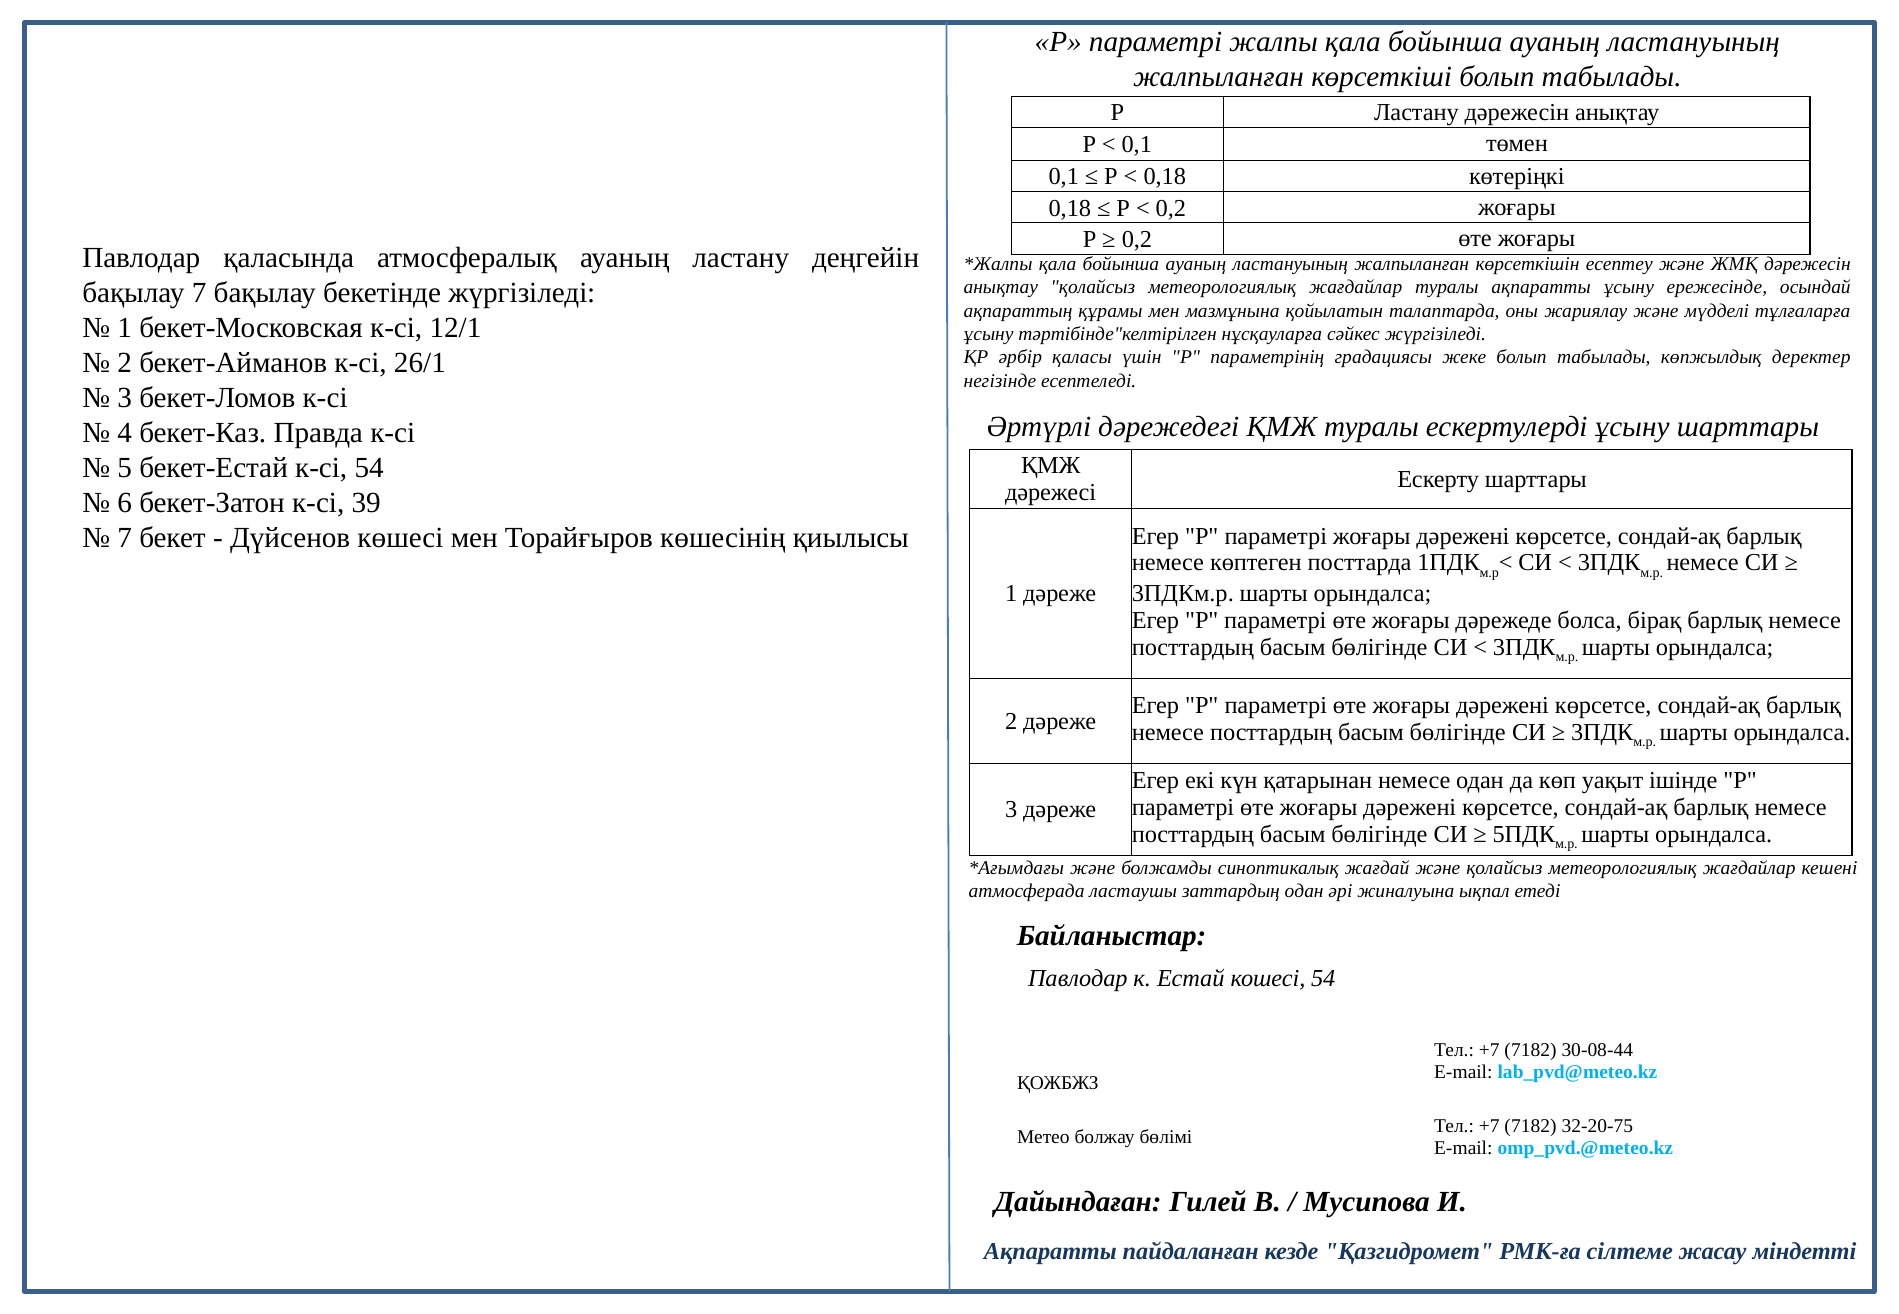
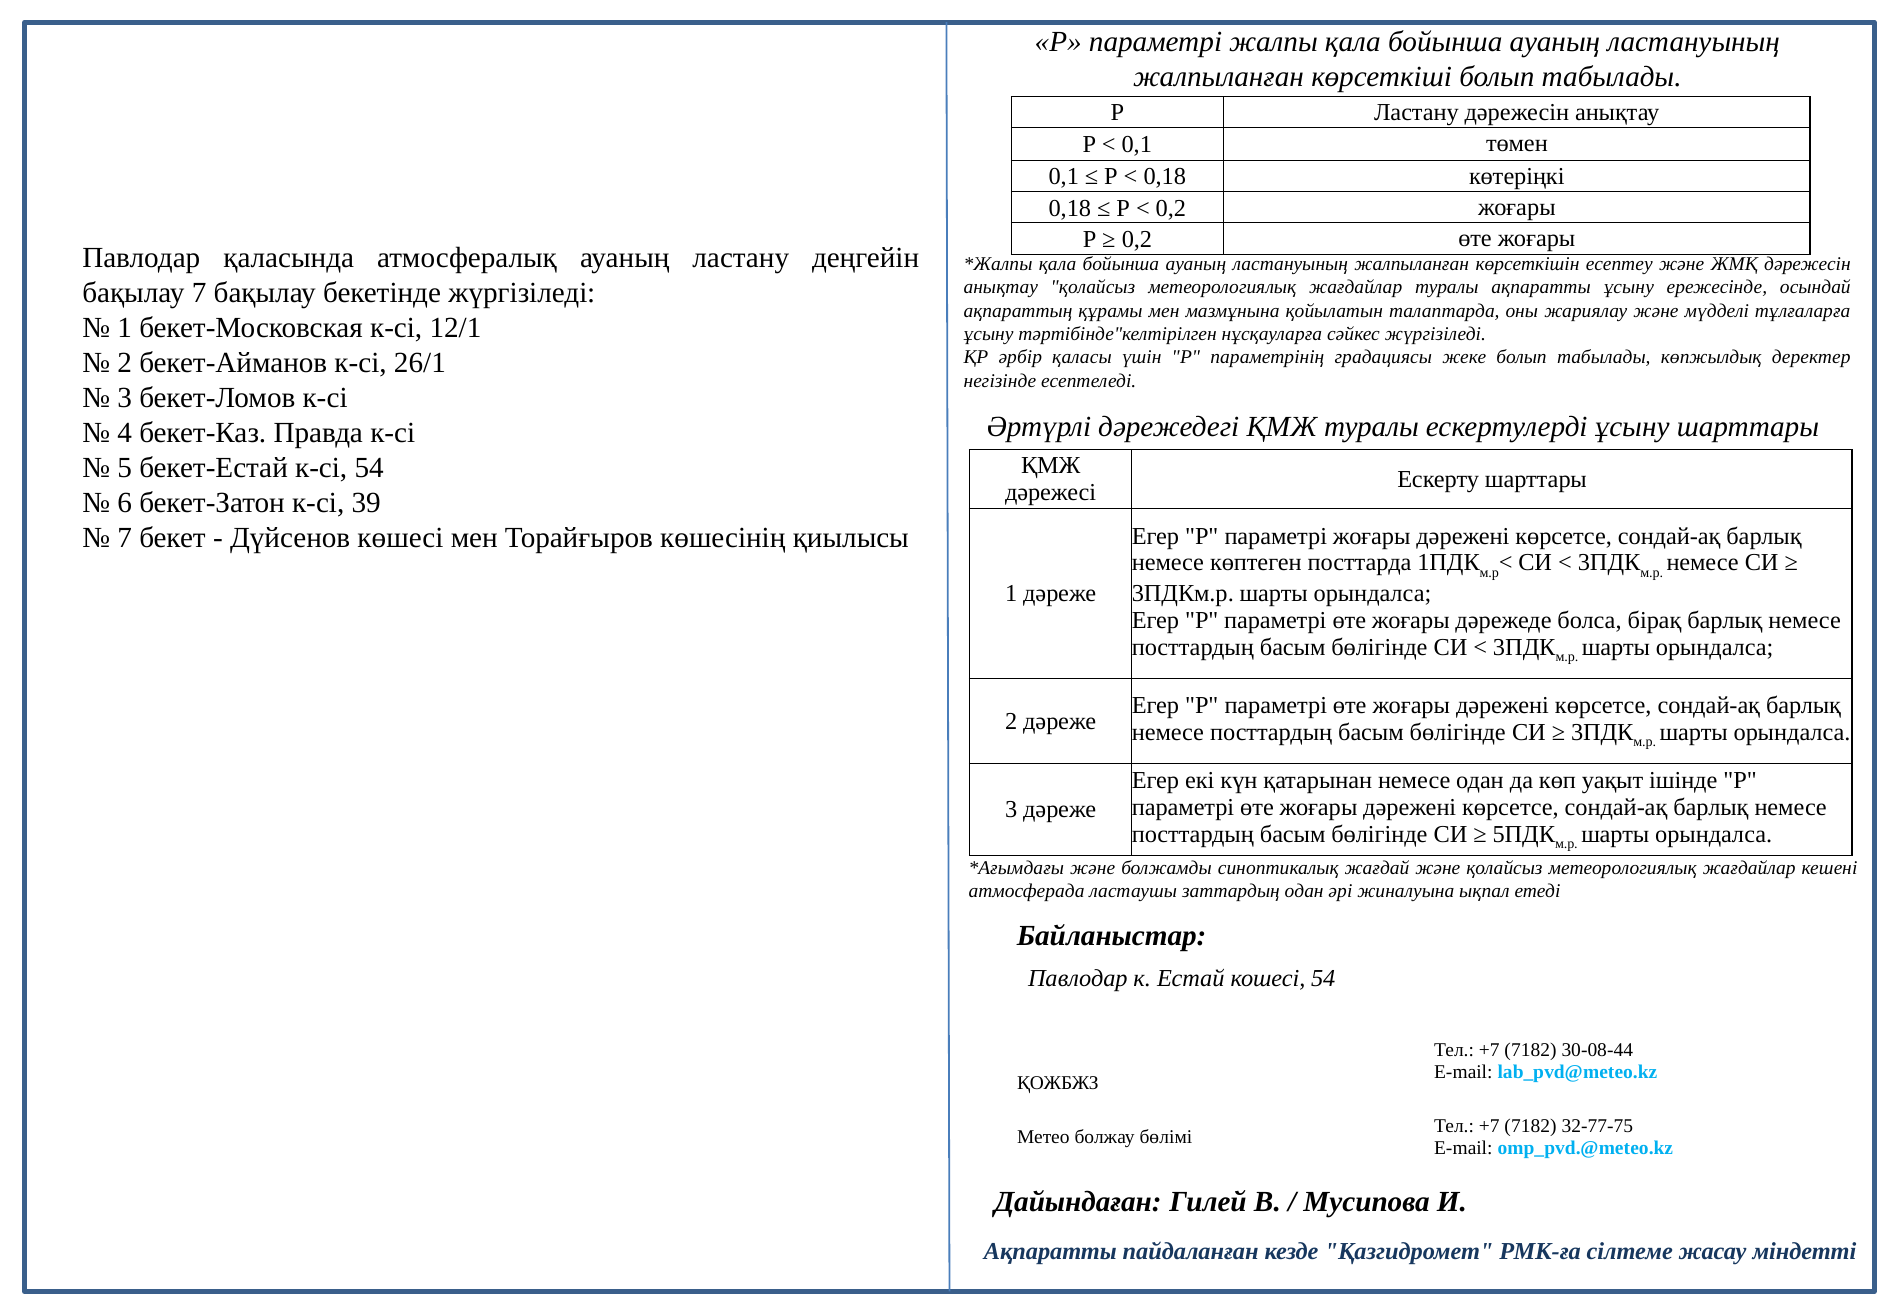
32-20-75: 32-20-75 -> 32-77-75 (1597, 1127)
